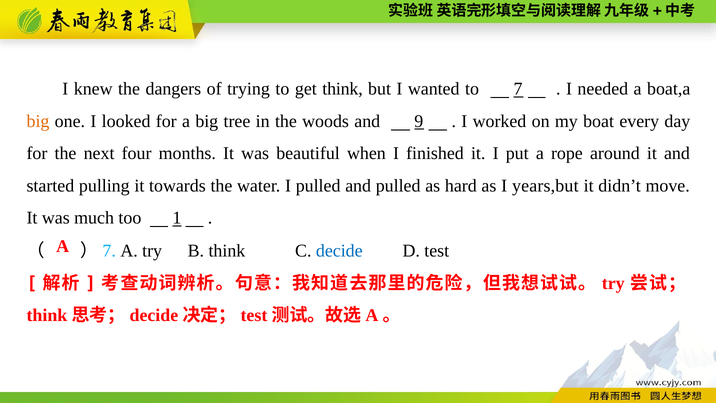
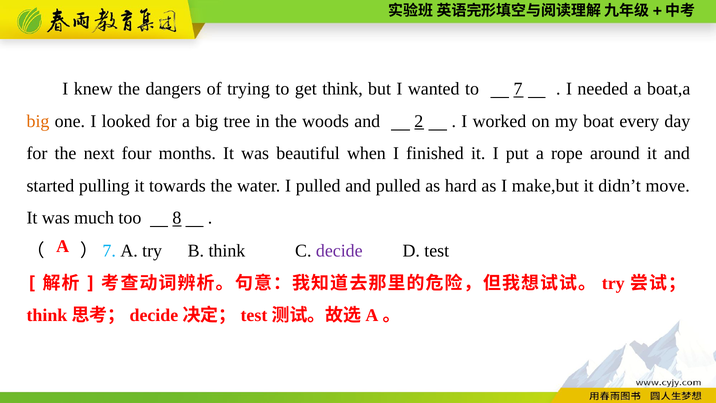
9: 9 -> 2 (419, 121)
years,but: years,but -> make,but (545, 186)
1: 1 -> 8 (177, 218)
decide colour: blue -> purple (339, 251)
